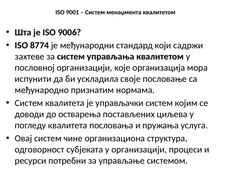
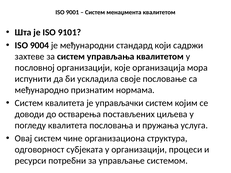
9006: 9006 -> 9101 (69, 32)
8774: 8774 -> 9004 (40, 45)
